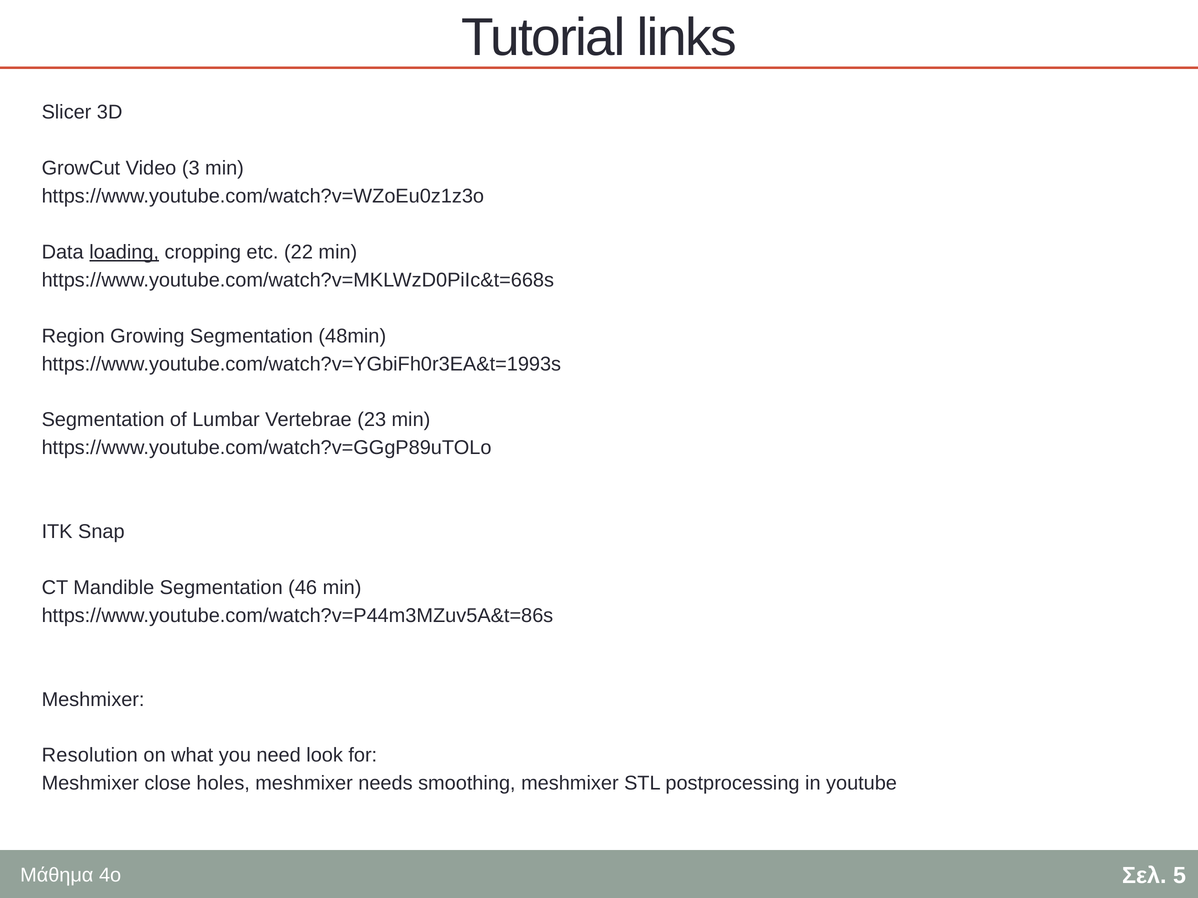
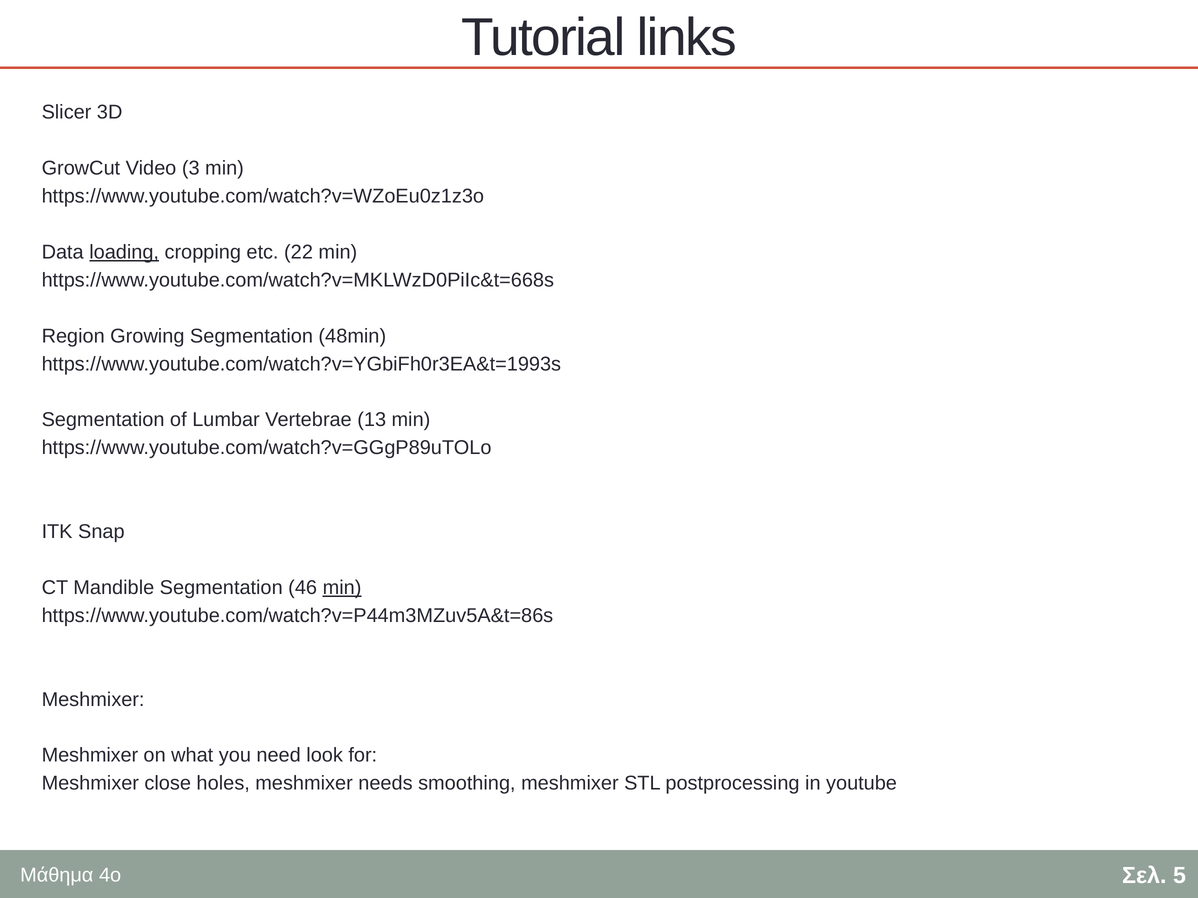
23: 23 -> 13 (372, 420)
min underline: none -> present (342, 588)
Resolution: Resolution -> Meshmixer (90, 756)
